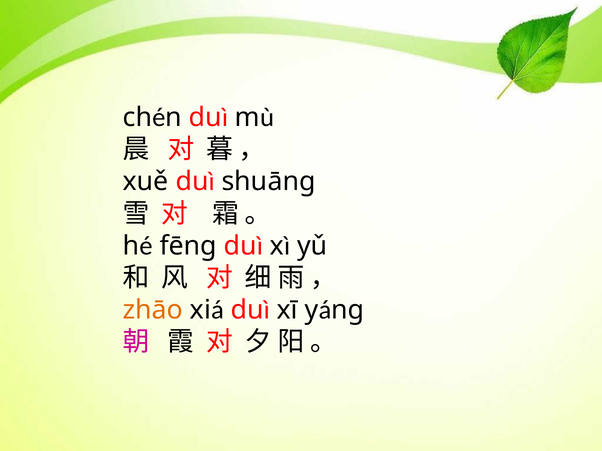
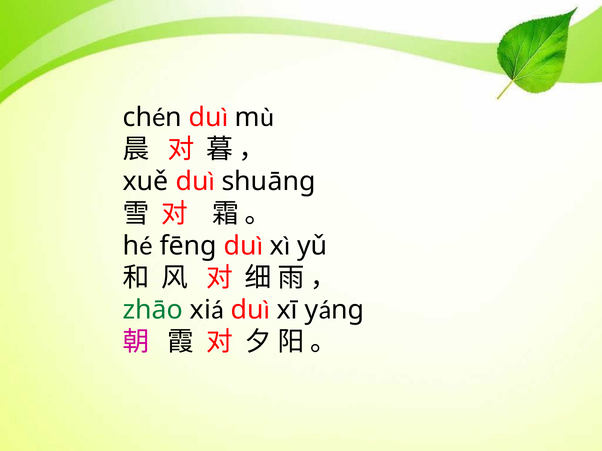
zhāo colour: orange -> green (153, 310)
